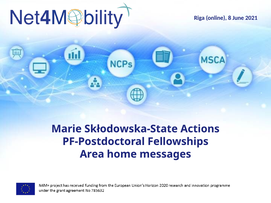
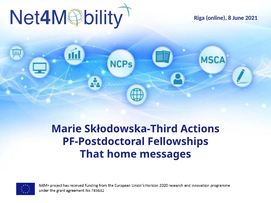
Skłodowska-State: Skłodowska-State -> Skłodowska-Third (131, 129)
Area: Area -> That (92, 154)
